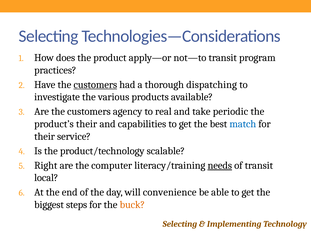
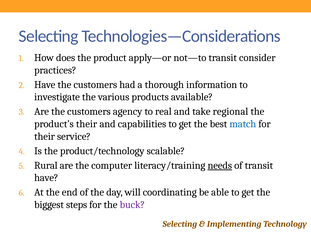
program: program -> consider (257, 58)
customers underline: present -> none (95, 85)
dispatching: dispatching -> information (212, 85)
periodic: periodic -> regional (230, 112)
Right: Right -> Rural (46, 166)
local: local -> have (46, 178)
convenience: convenience -> coordinating (170, 192)
buck colour: orange -> purple (132, 205)
